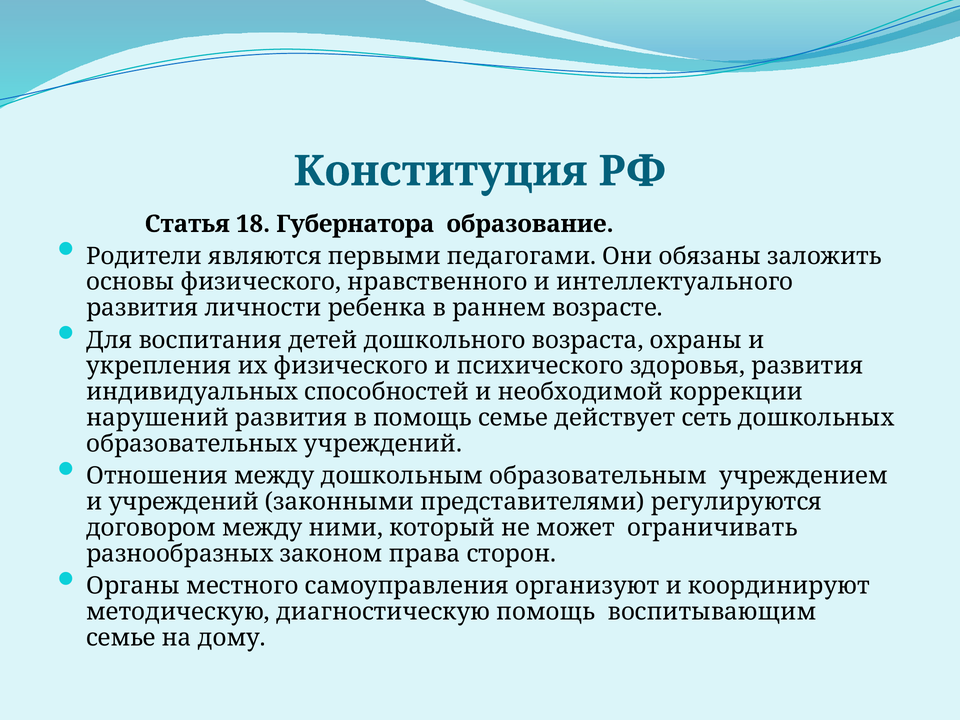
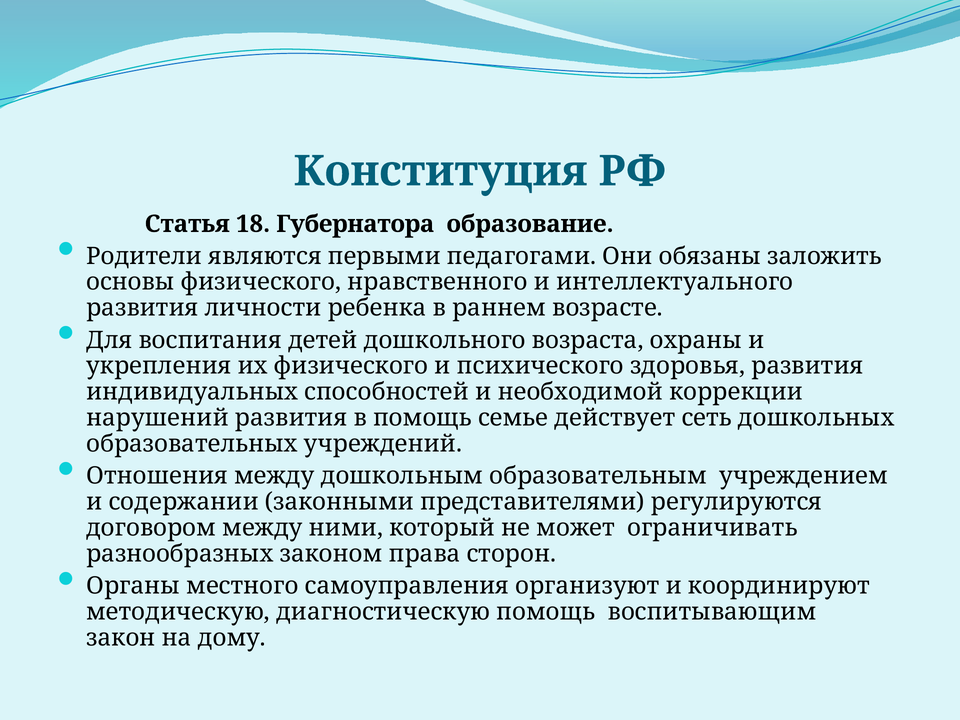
и учреждений: учреждений -> содержании (184, 502)
семье: семье -> закон (121, 638)
